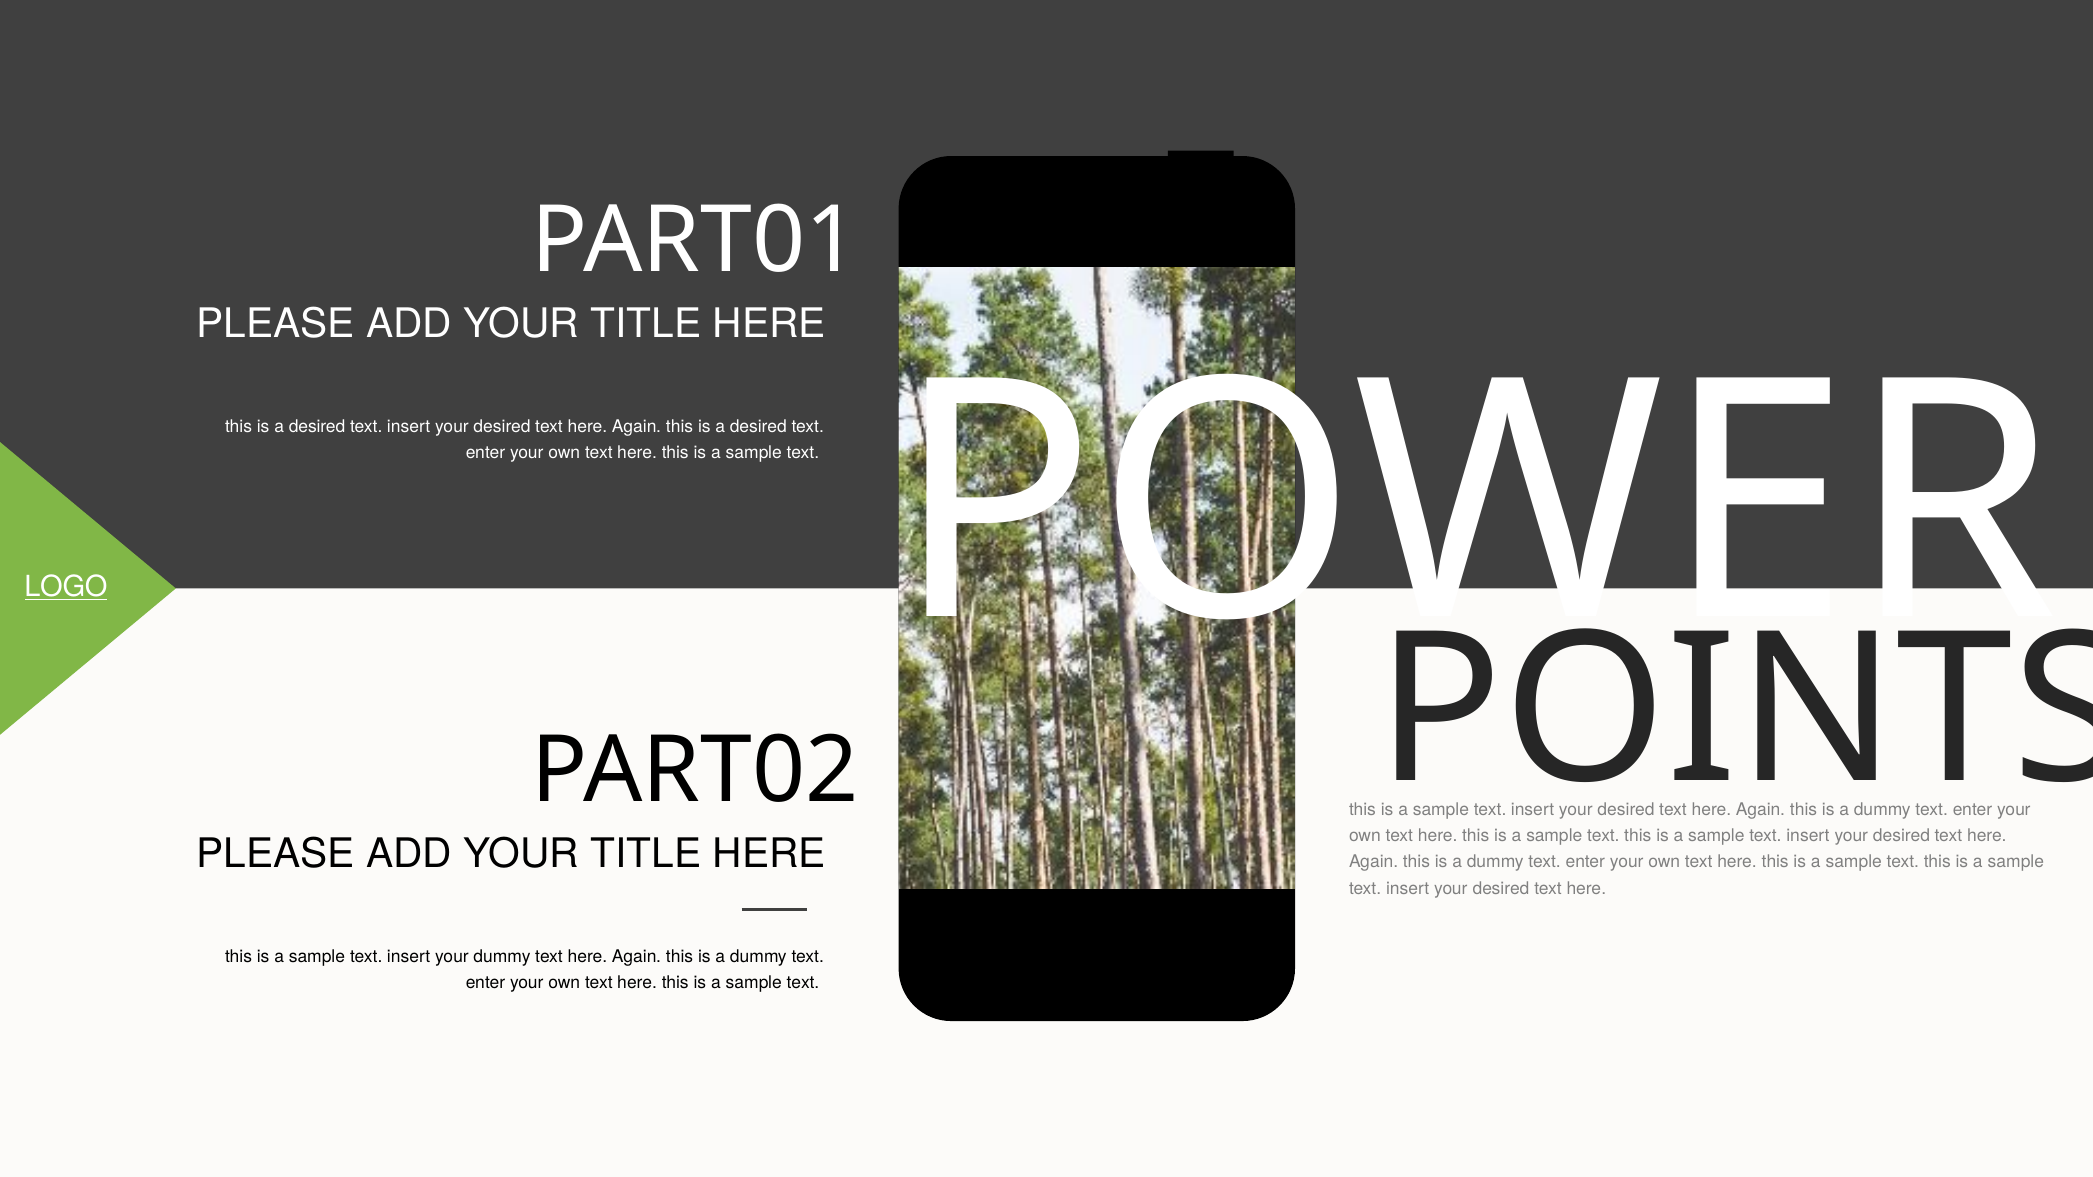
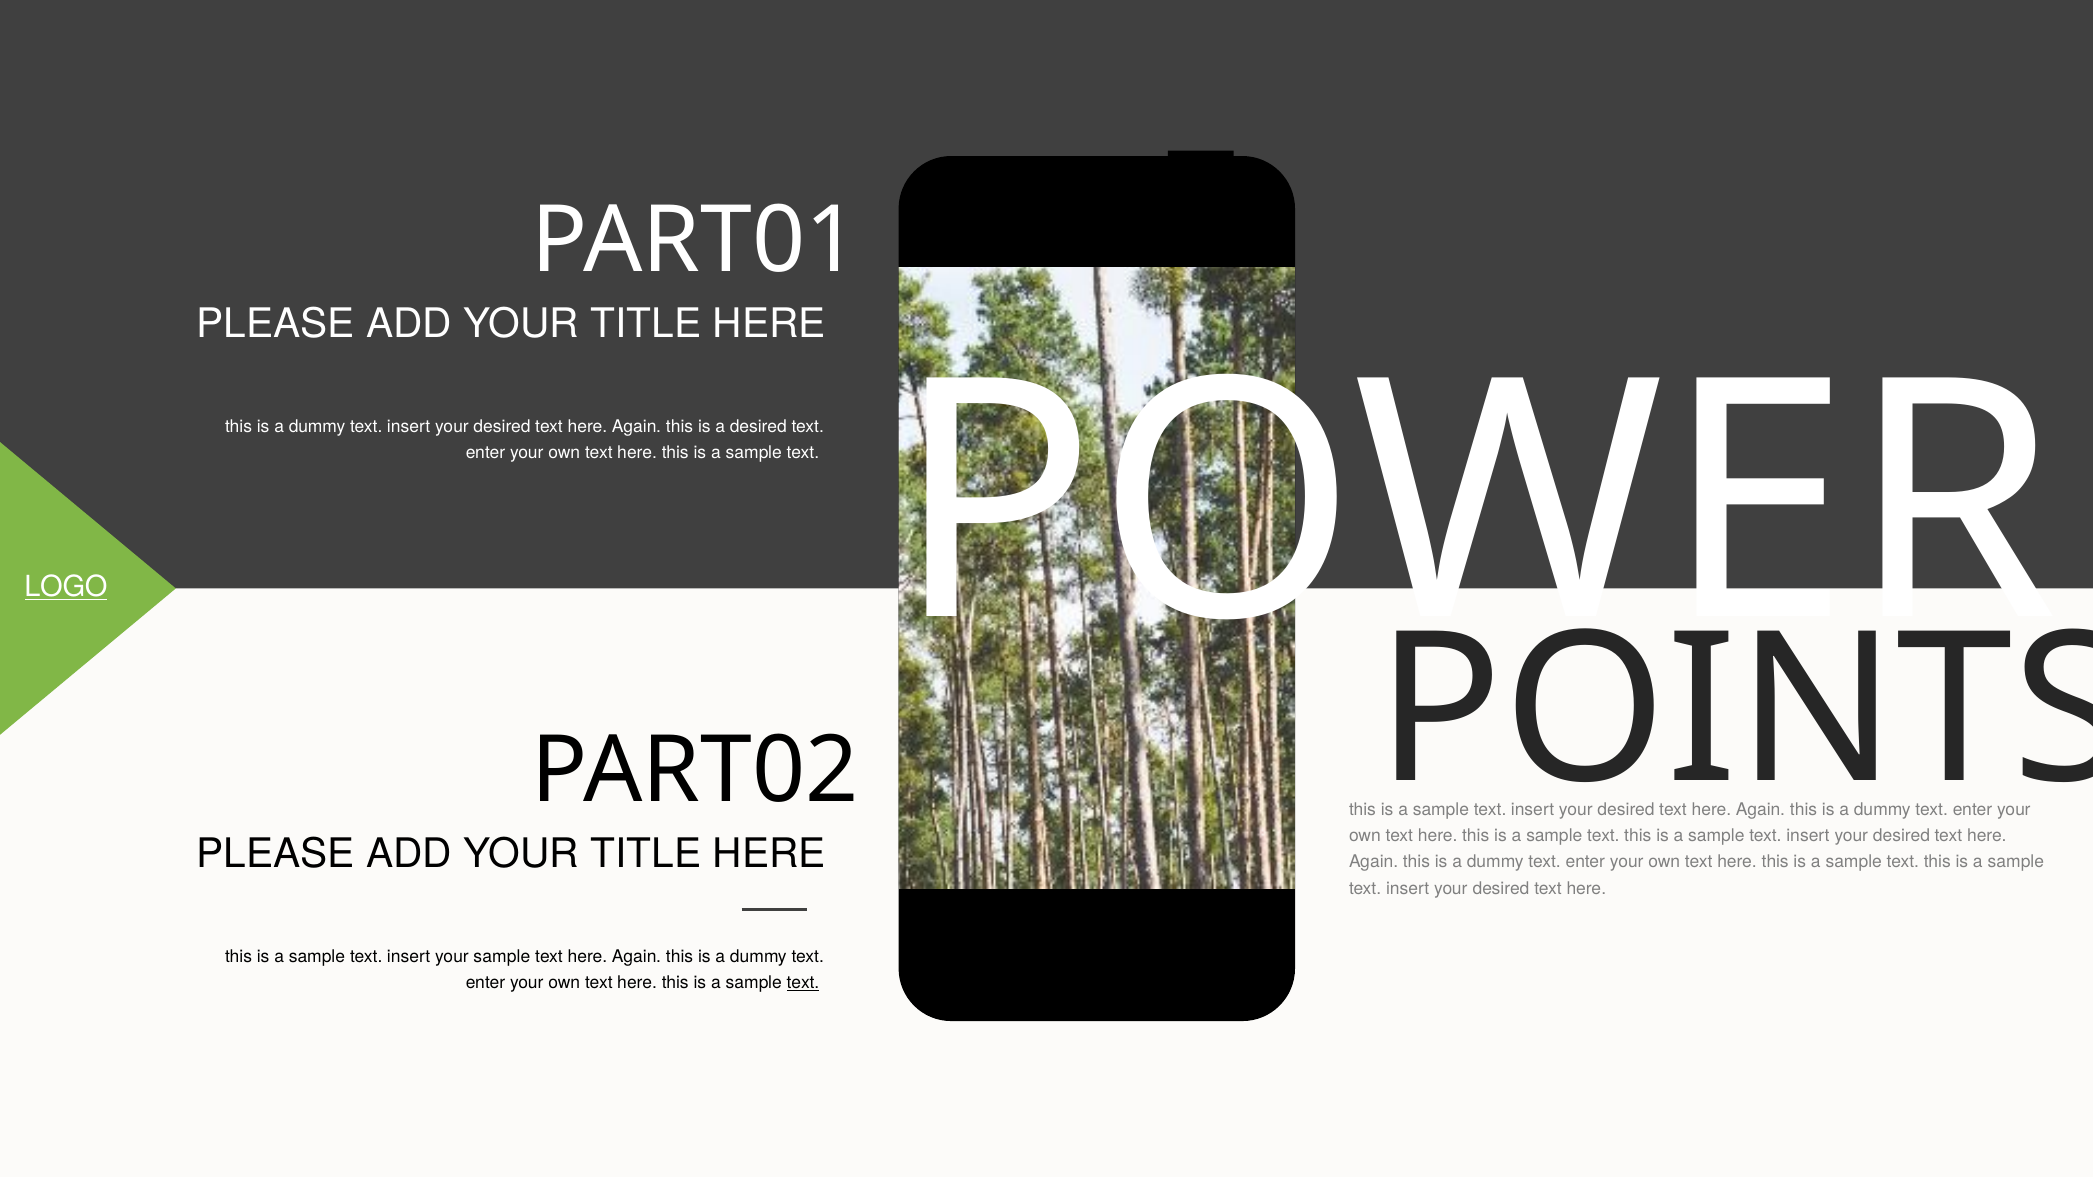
desired: desired -> dummy (317, 427)
your dummy: dummy -> sample (502, 957)
text underline: none -> present (803, 983)
